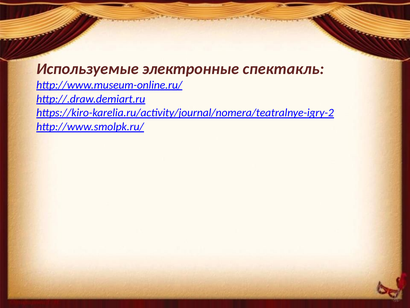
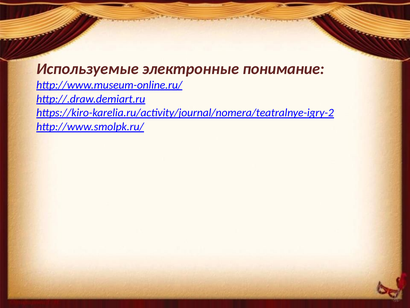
спектакль: спектакль -> понимание (283, 69)
